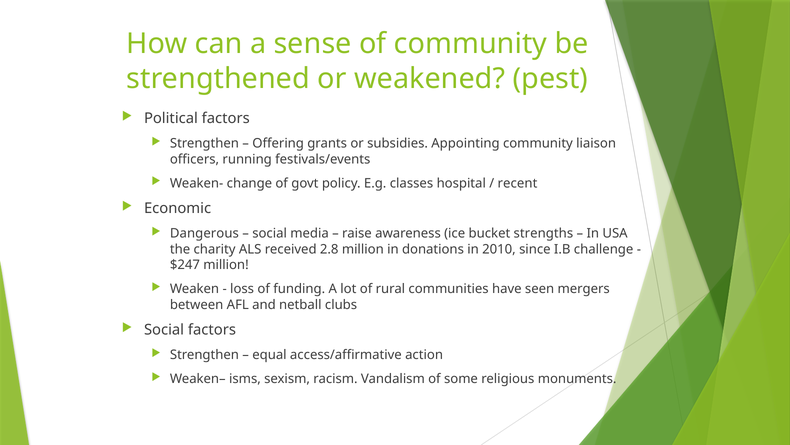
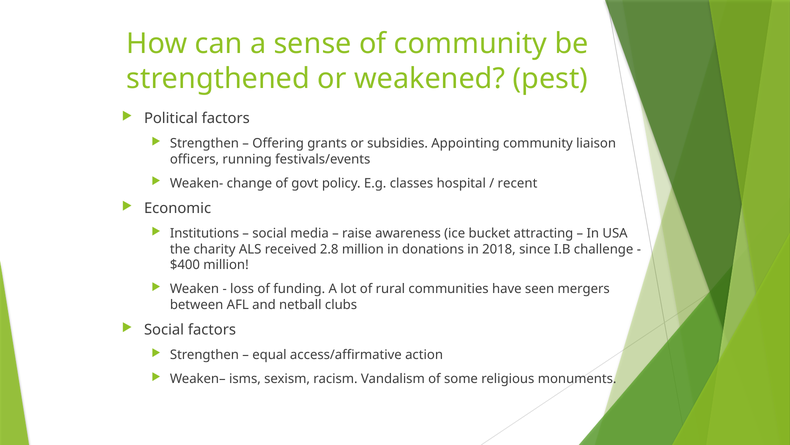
Dangerous: Dangerous -> Institutions (205, 233)
strengths: strengths -> attracting (543, 233)
2010: 2010 -> 2018 (499, 249)
$247: $247 -> $400 (185, 265)
